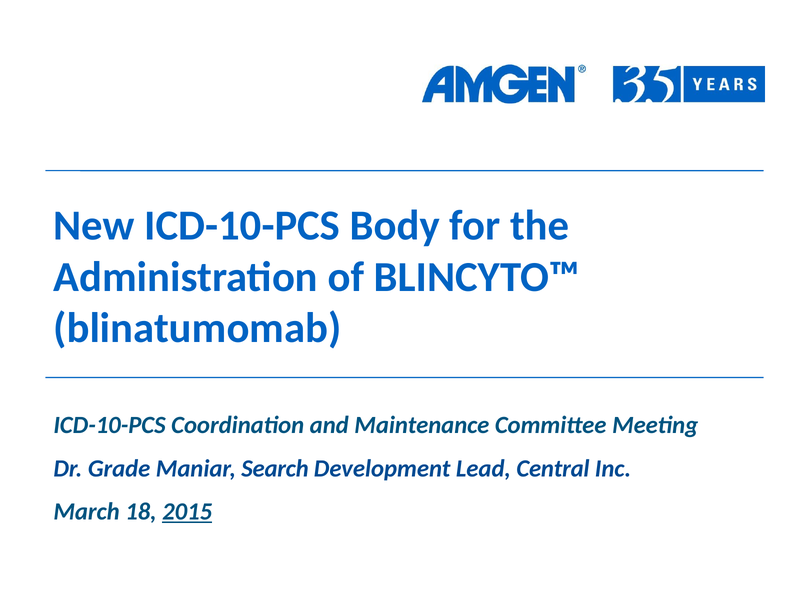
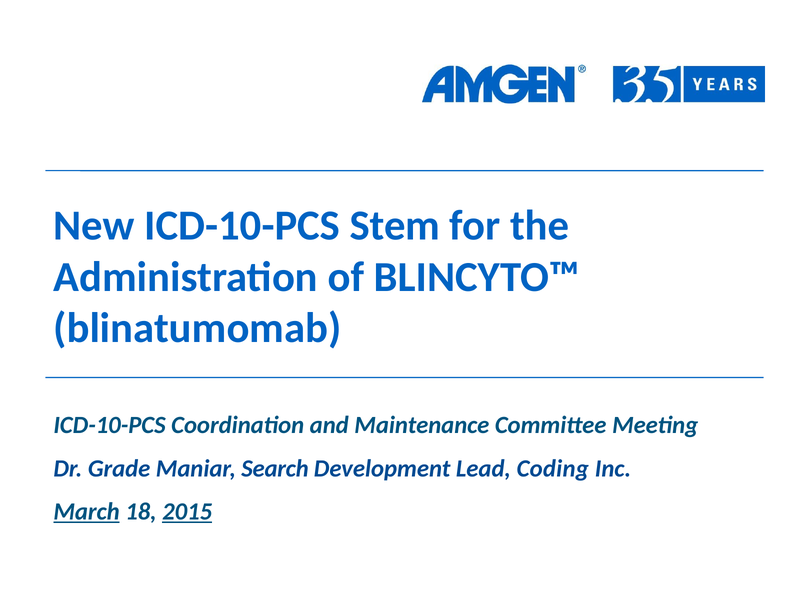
Body: Body -> Stem (395, 226)
Central: Central -> Coding (553, 468)
March underline: none -> present (87, 511)
